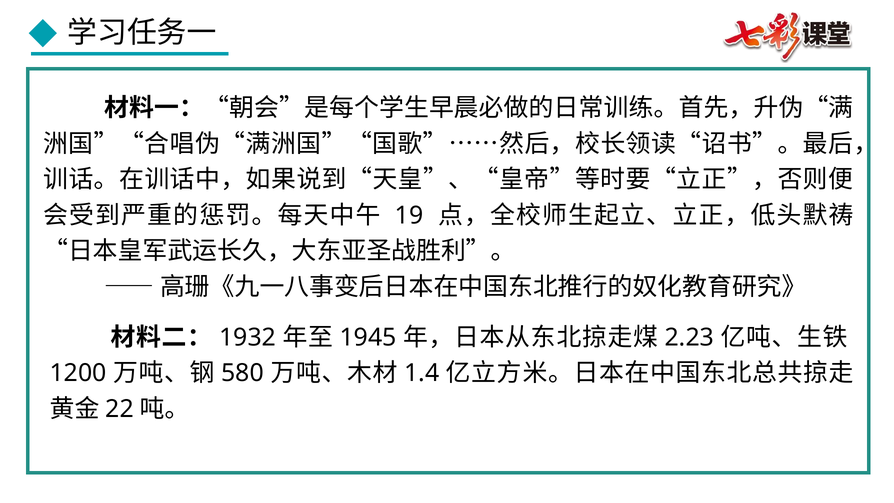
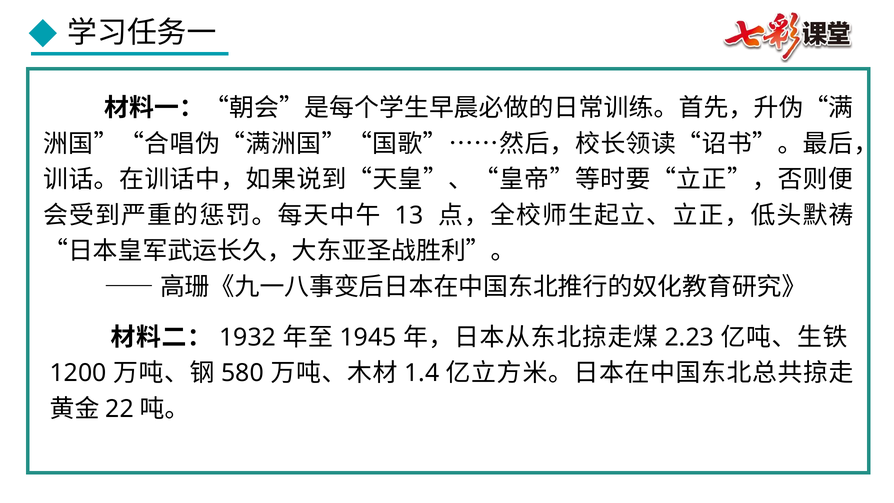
19: 19 -> 13 (409, 215)
